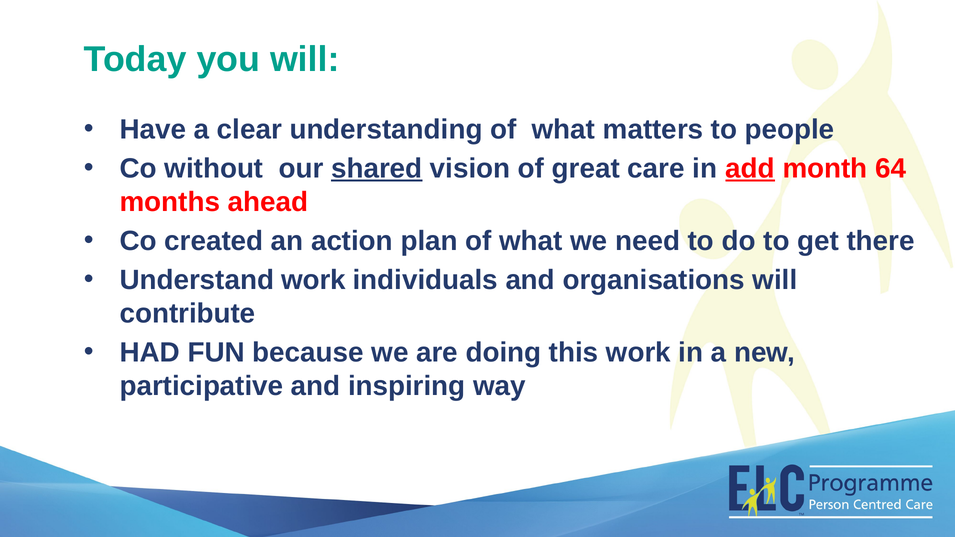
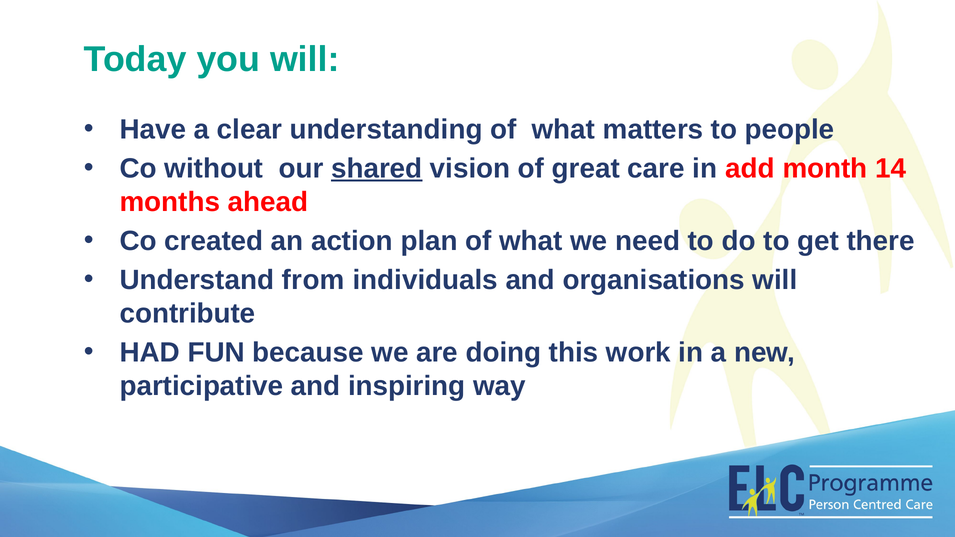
add underline: present -> none (750, 169)
64: 64 -> 14 (891, 169)
Understand work: work -> from (313, 280)
